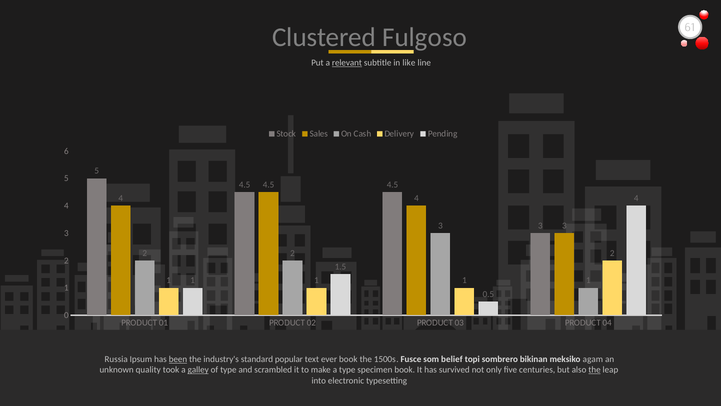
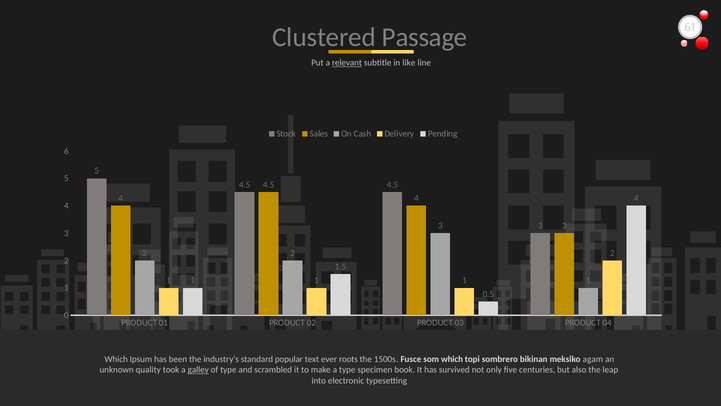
Fulgoso: Fulgoso -> Passage (425, 37)
Russia: Russia -> Which (116, 359)
been underline: present -> none (178, 359)
ever book: book -> roots (348, 359)
som belief: belief -> which (452, 359)
the underline: present -> none (595, 370)
